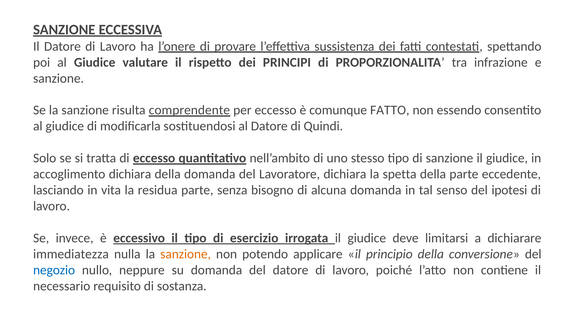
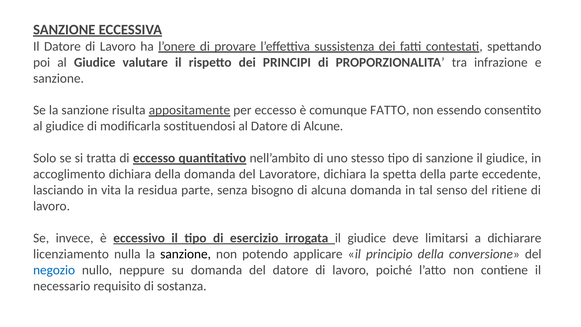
comprendente: comprendente -> appositamente (189, 110)
Quindi: Quindi -> Alcune (323, 126)
ipotesi: ipotesi -> ritiene (509, 190)
immediatezza: immediatezza -> licenziamento (71, 254)
sanzione colour: orange -> black (186, 254)
